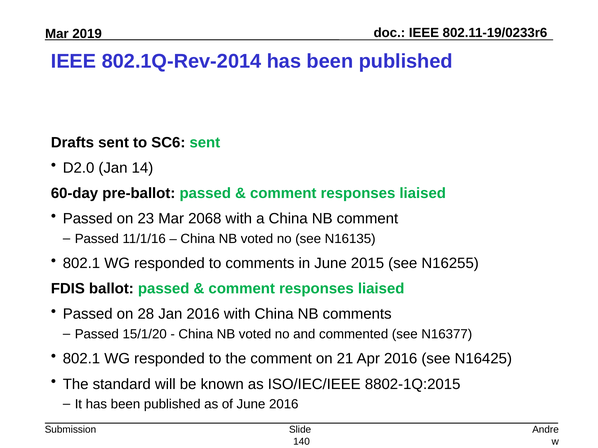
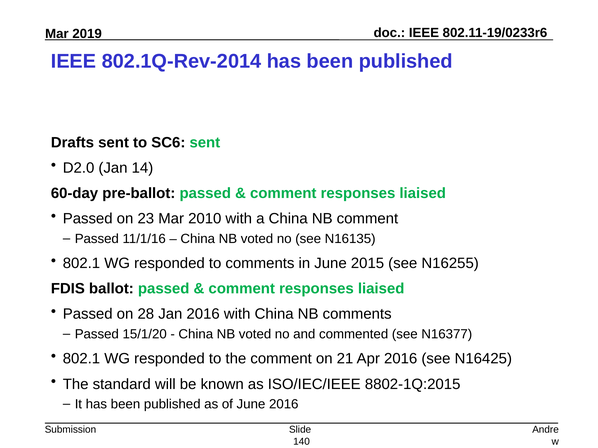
2068: 2068 -> 2010 (205, 219)
